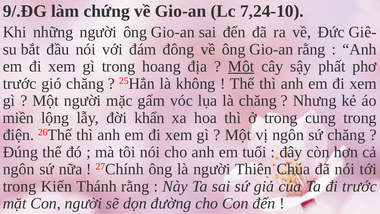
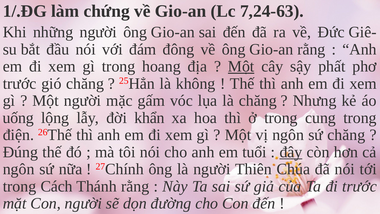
9/.ĐG: 9/.ĐG -> 1/.ĐG (25, 11)
7,24-10: 7,24-10 -> 7,24-63 (272, 11)
miền: miền -> uống (18, 118)
đây underline: none -> present (291, 152)
Kiến: Kiến -> Cách (57, 186)
